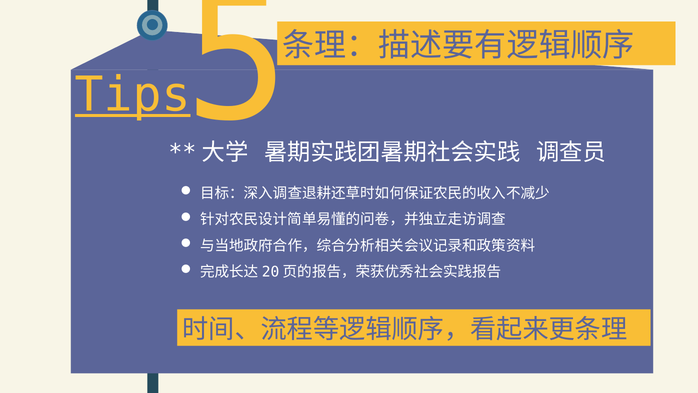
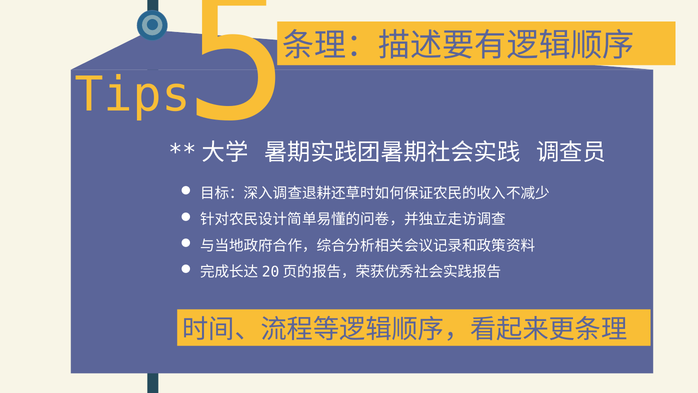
Tips underline: present -> none (133, 95)
